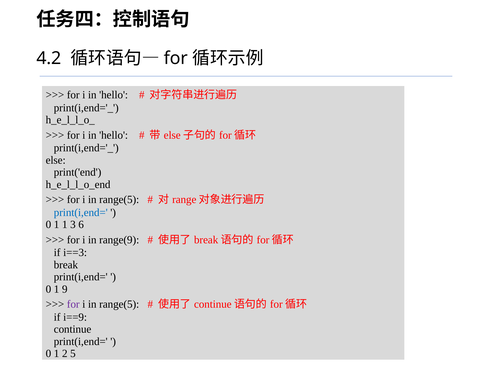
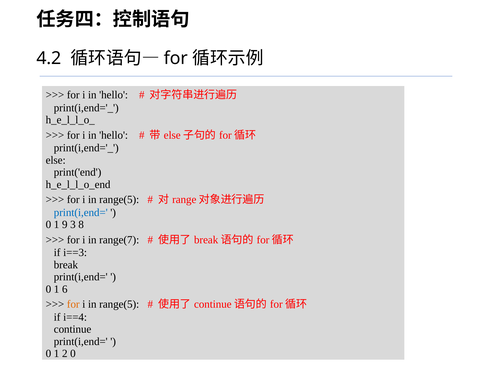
1 1: 1 -> 9 (65, 225)
6: 6 -> 8 (81, 225)
range(9: range(9 -> range(7 (119, 240)
9: 9 -> 6 (65, 289)
for colour: purple -> orange (73, 304)
i==9: i==9 -> i==4 (75, 317)
2 5: 5 -> 0 (73, 353)
